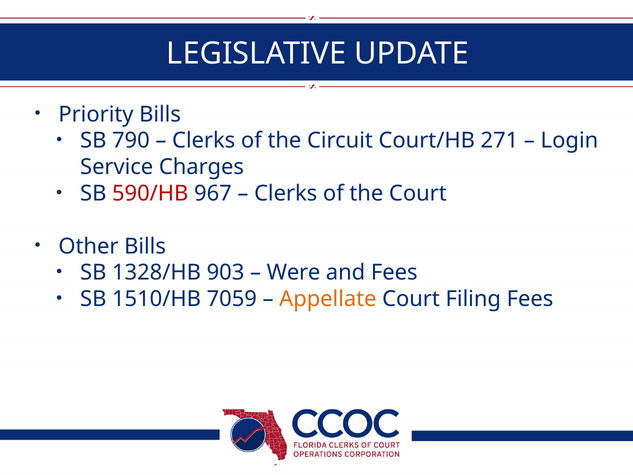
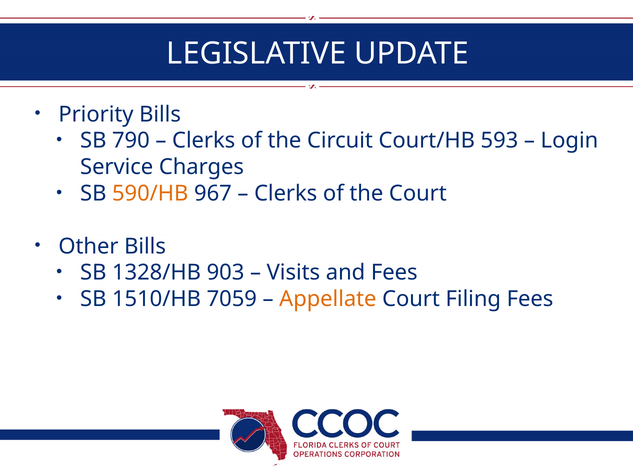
271: 271 -> 593 (499, 141)
590/HB colour: red -> orange (150, 193)
Were: Were -> Visits (293, 272)
